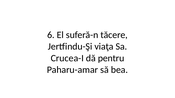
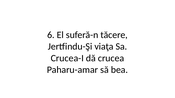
pentru: pentru -> crucea (111, 58)
